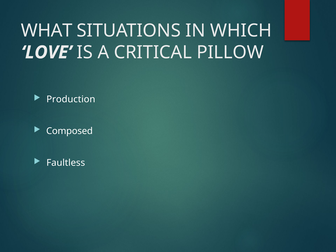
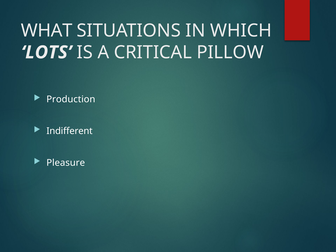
LOVE: LOVE -> LOTS (46, 52)
Composed: Composed -> Indifferent (69, 131)
Faultless: Faultless -> Pleasure (66, 163)
